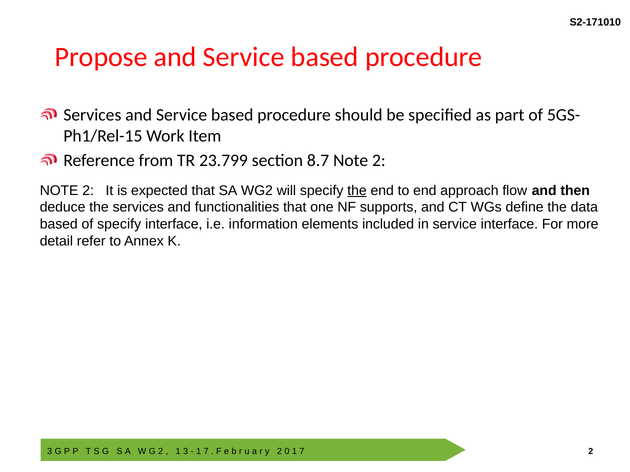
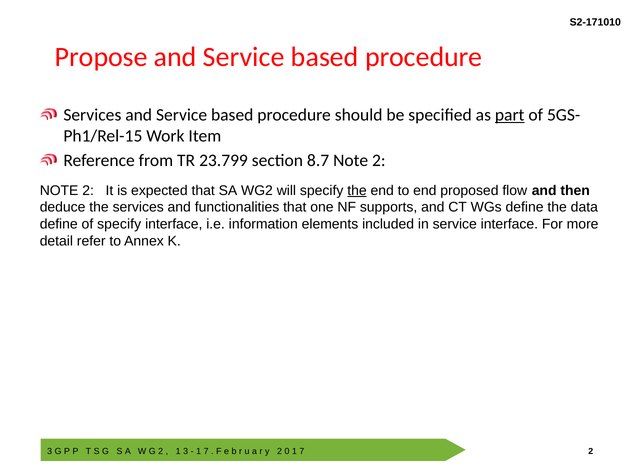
part underline: none -> present (510, 115)
approach: approach -> proposed (469, 191)
based: based -> define (59, 224)
